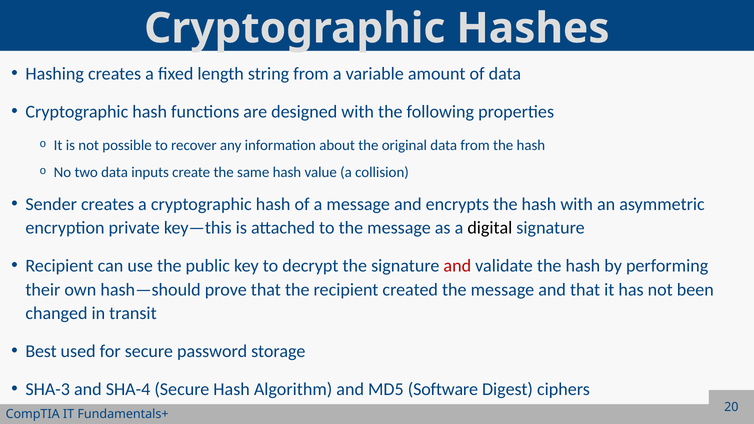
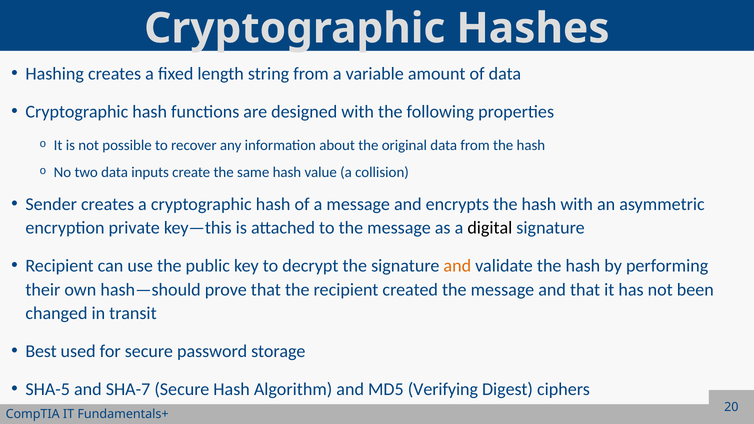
and colour: red -> orange (457, 266)
SHA-3: SHA-3 -> SHA-5 (48, 390)
SHA-4: SHA-4 -> SHA-7 (128, 390)
Software: Software -> Verifying (443, 390)
